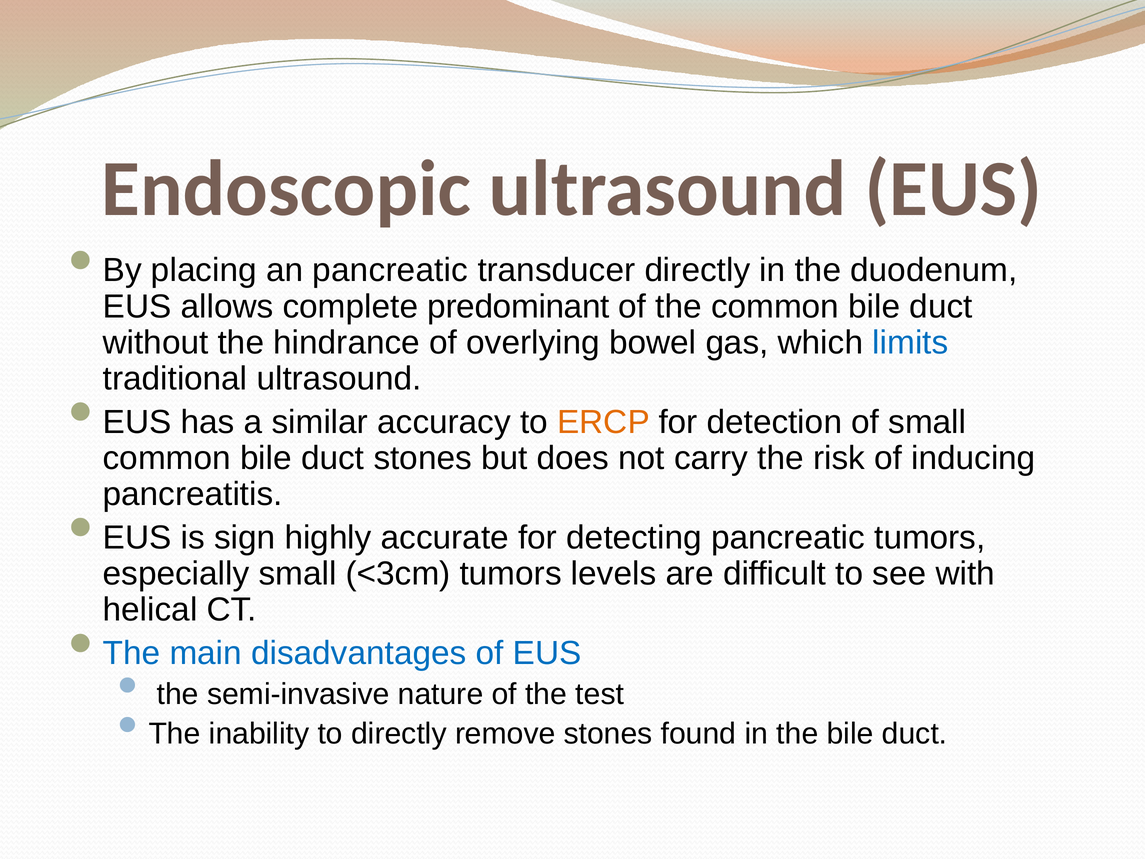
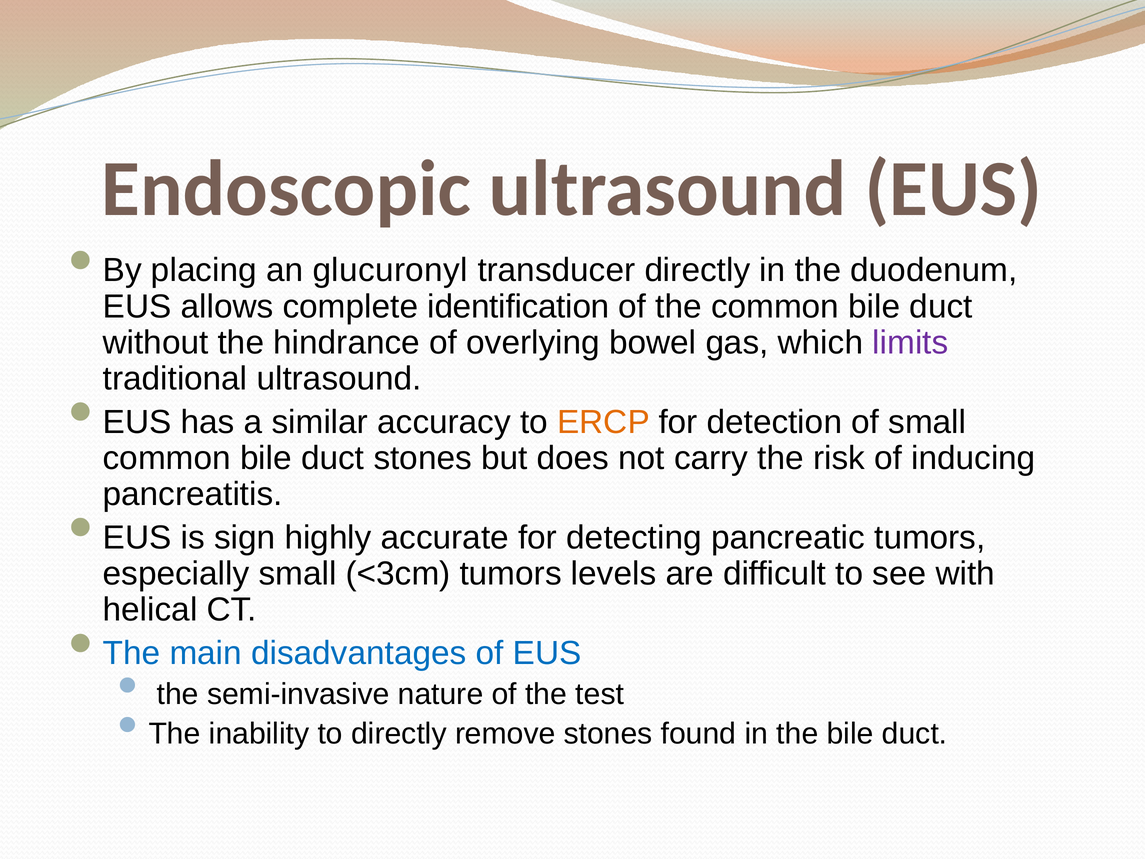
an pancreatic: pancreatic -> glucuronyl (390, 270)
predominant: predominant -> identification (518, 306)
limits colour: blue -> purple (910, 342)
